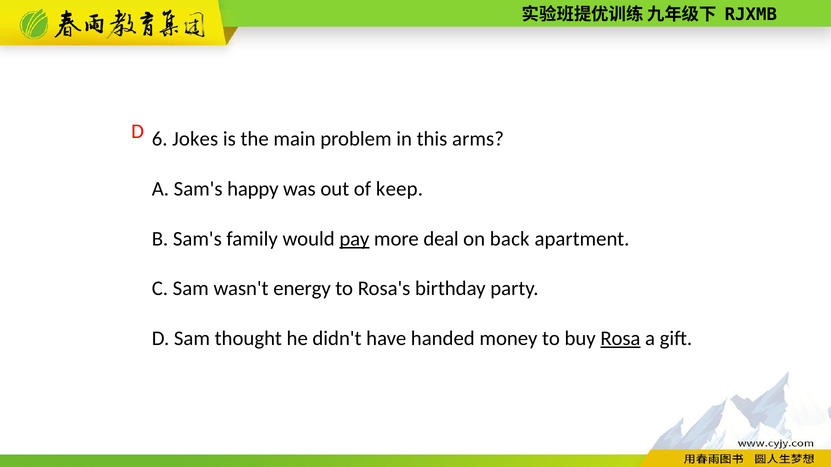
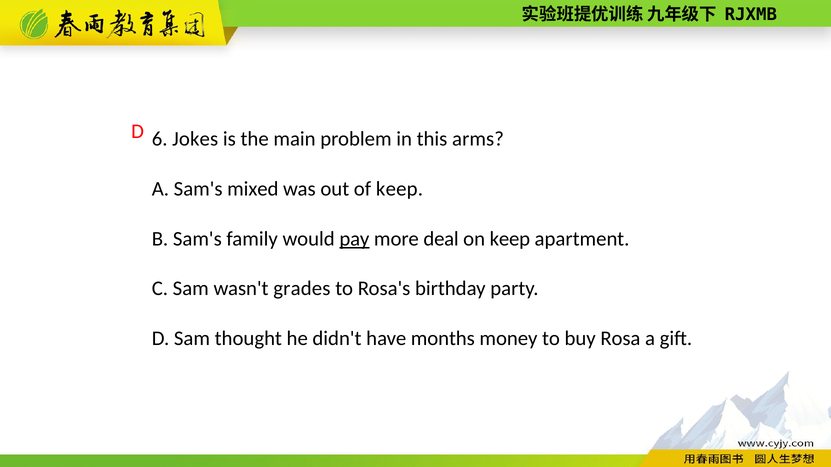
happy: happy -> mixed (253, 189)
on back: back -> keep (510, 239)
energy: energy -> grades (302, 289)
handed: handed -> months (443, 339)
Rosa underline: present -> none (620, 339)
